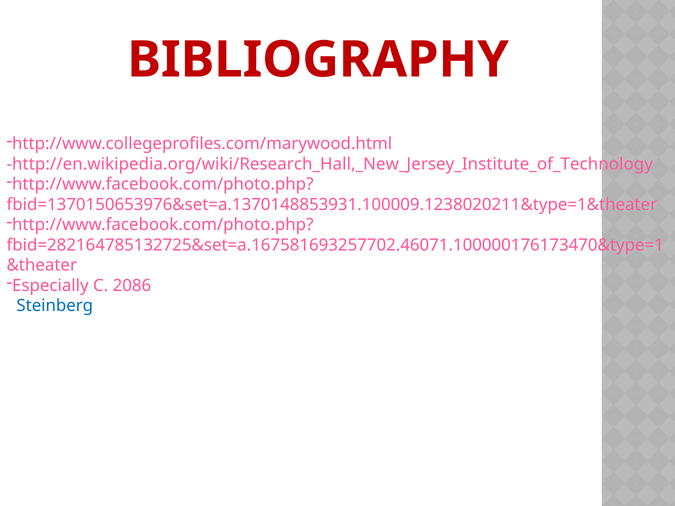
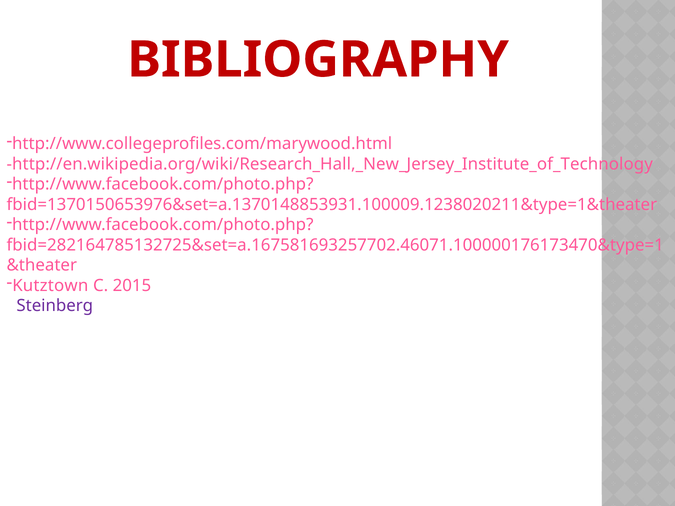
Especially: Especially -> Kutztown (50, 286)
2086: 2086 -> 2015 (132, 286)
Steinberg colour: blue -> purple (55, 306)
